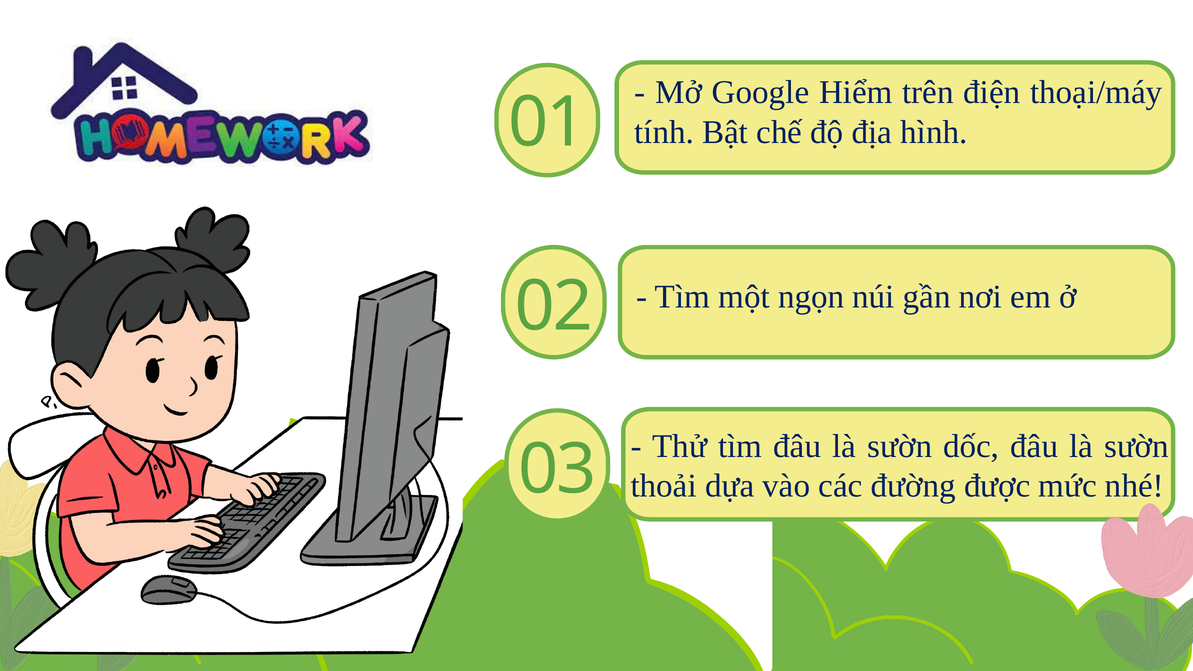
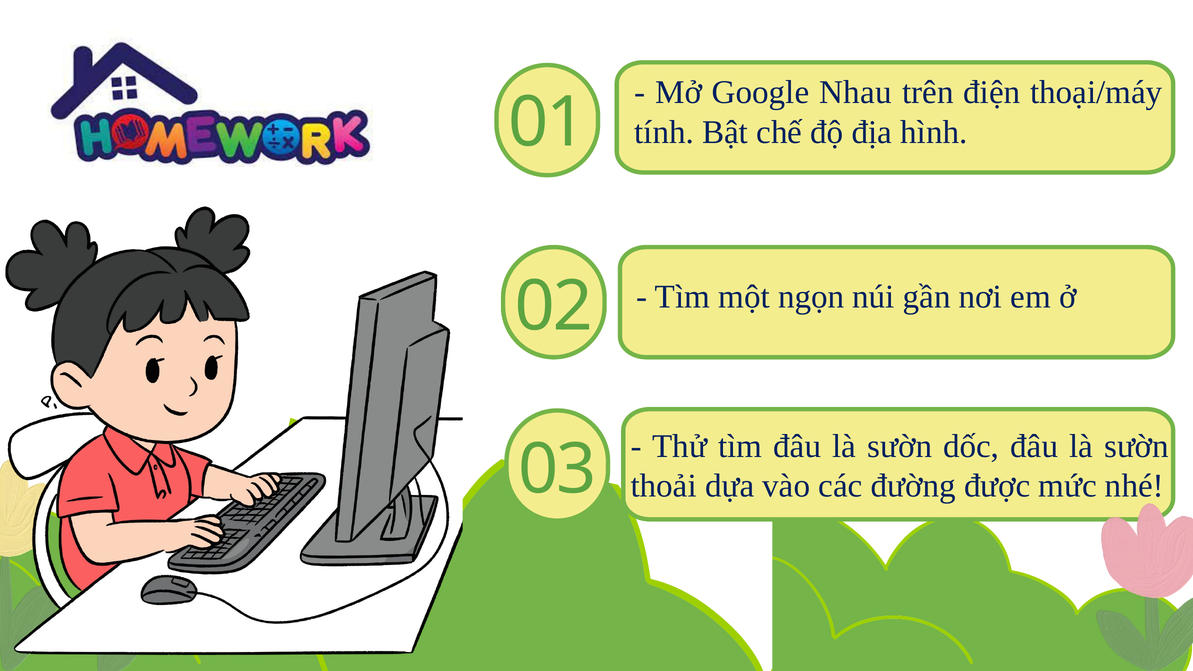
Hiểm: Hiểm -> Nhau (856, 92)
